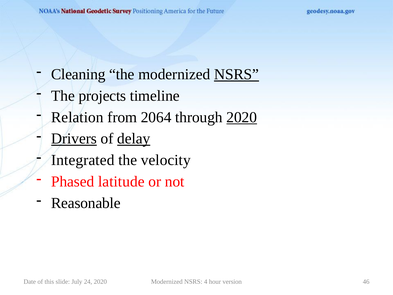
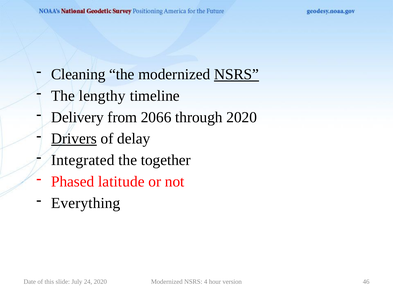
projects: projects -> lengthy (102, 96)
Relation: Relation -> Delivery (77, 117)
2064: 2064 -> 2066 (156, 117)
2020 underline: present -> none (242, 117)
delay underline: present -> none (134, 139)
velocity: velocity -> together (166, 160)
Reasonable: Reasonable -> Everything (86, 203)
